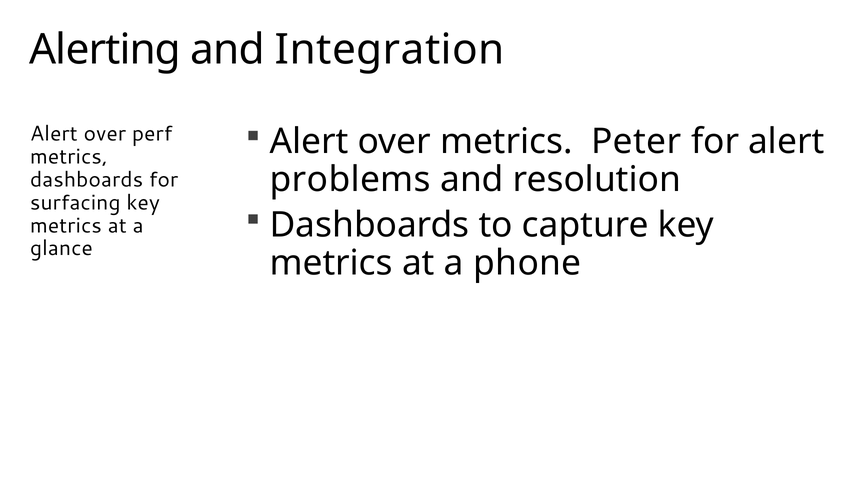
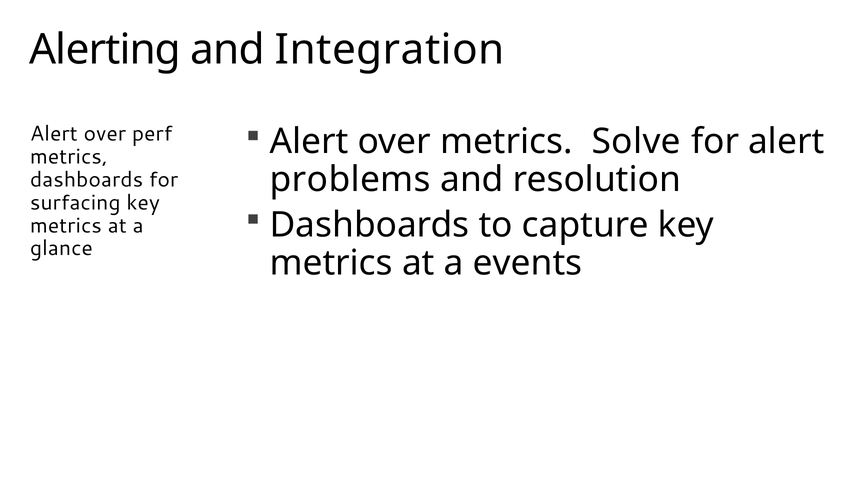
Peter: Peter -> Solve (636, 141)
phone: phone -> events (528, 263)
